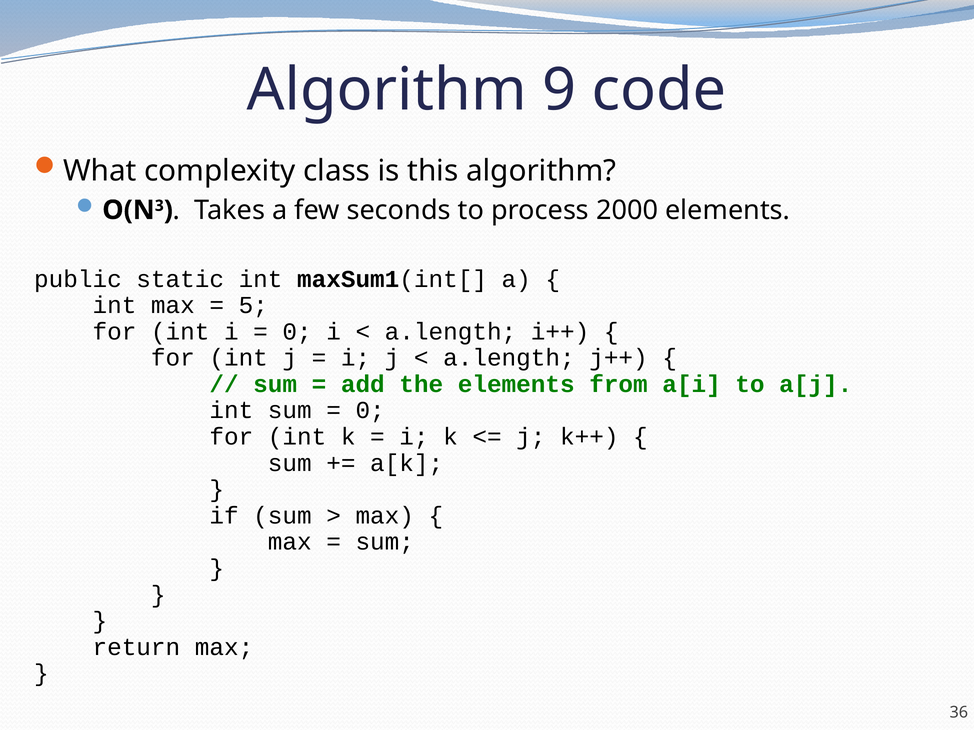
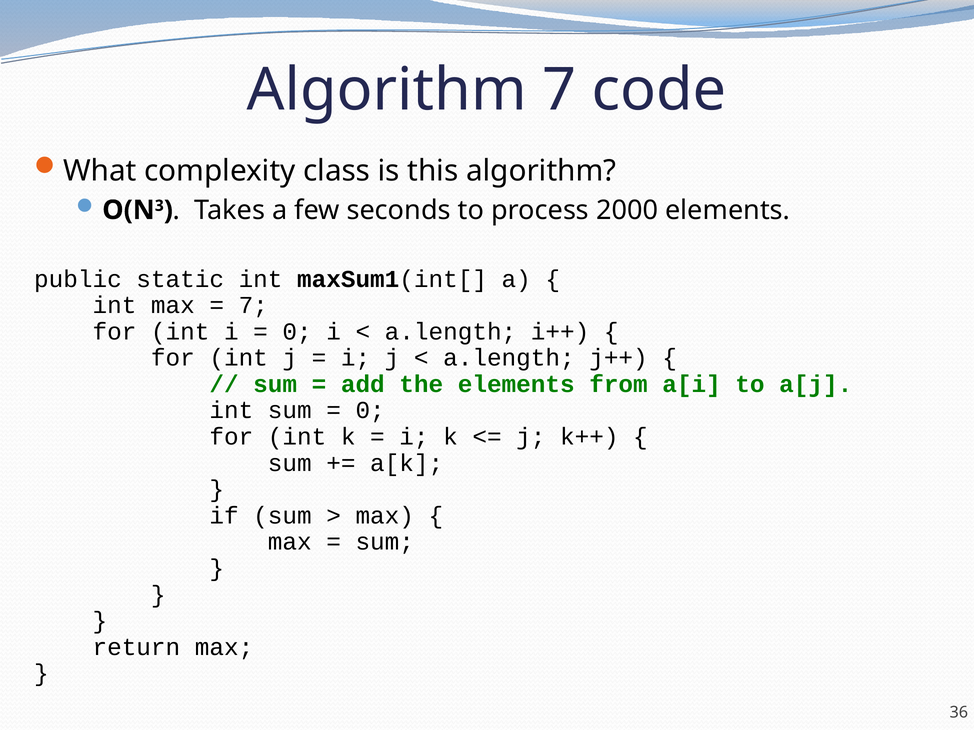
Algorithm 9: 9 -> 7 (559, 90)
5: 5 -> 7 (253, 306)
